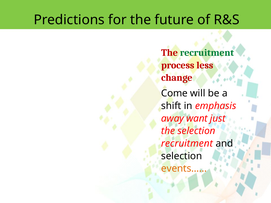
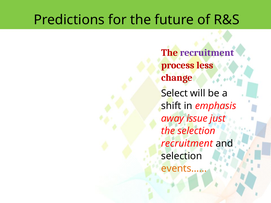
recruitment colour: green -> purple (207, 53)
Come: Come -> Select (174, 93)
want: want -> issue (197, 119)
